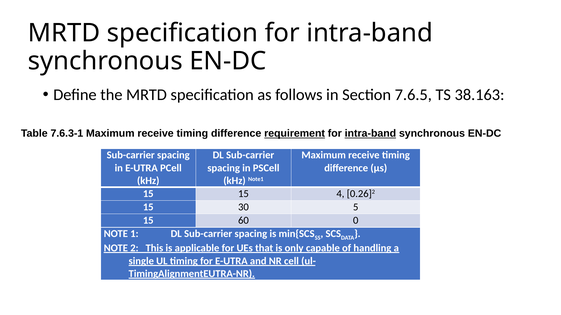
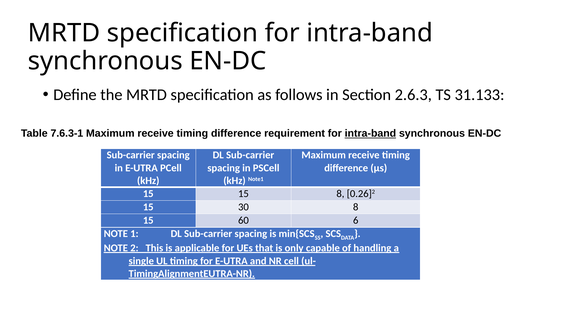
7.6.5: 7.6.5 -> 2.6.3 (413, 95)
38.163: 38.163 -> 31.133 (480, 95)
requirement underline: present -> none (295, 134)
15 4: 4 -> 8 (340, 194)
30 5: 5 -> 8 (356, 207)
0: 0 -> 6 (356, 221)
